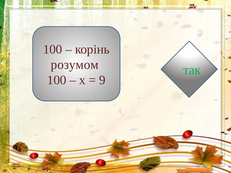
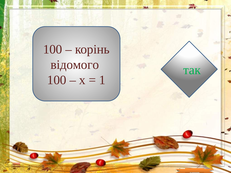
розумом: розумом -> відомого (75, 65)
9: 9 -> 1 (102, 80)
